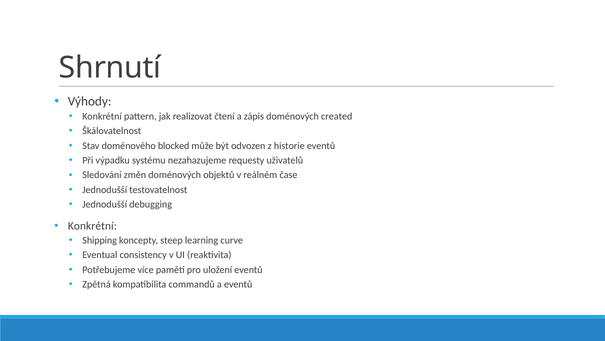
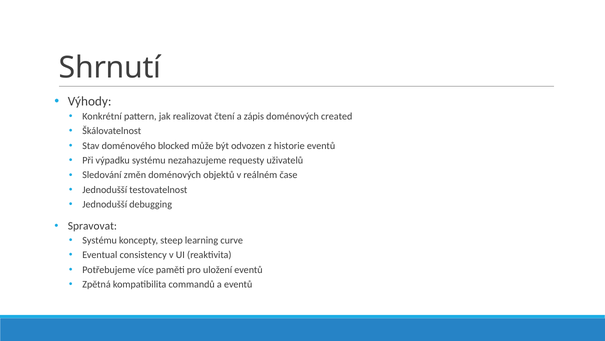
Konkrétní: Konkrétní -> Spravovat (92, 226)
Shipping: Shipping -> Systému (100, 240)
